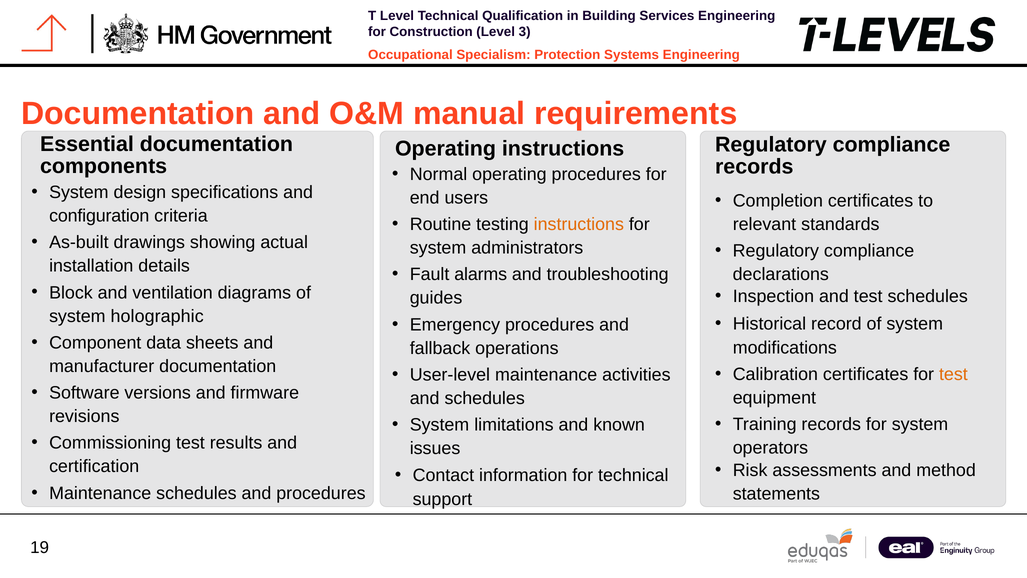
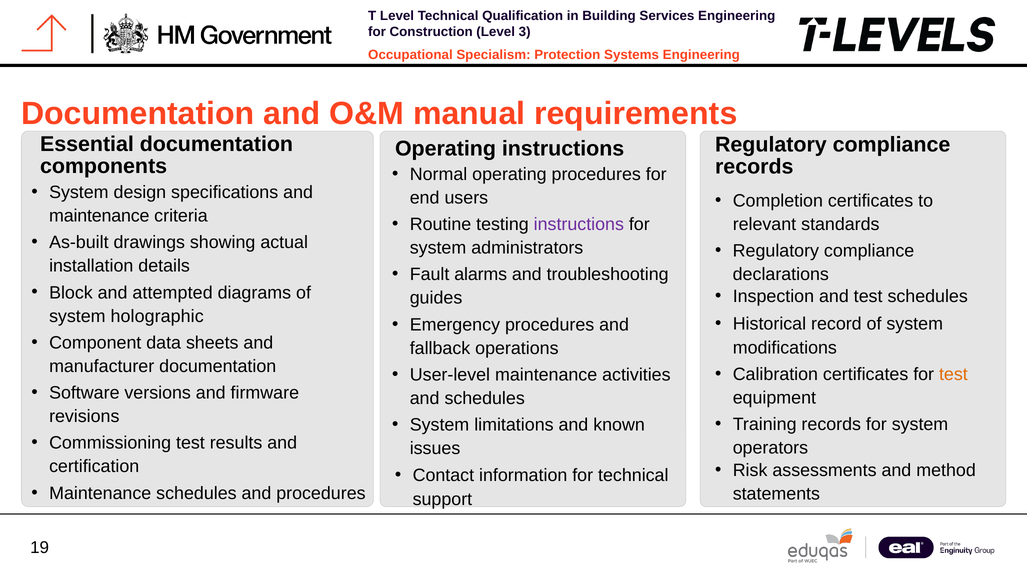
configuration: configuration -> maintenance (99, 216)
instructions colour: orange -> purple (579, 224)
ventilation: ventilation -> attempted (173, 292)
